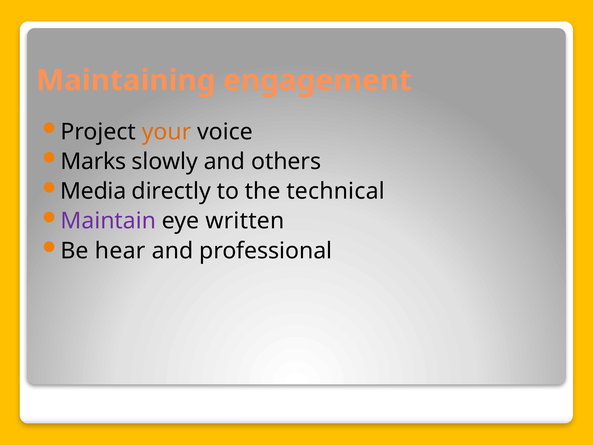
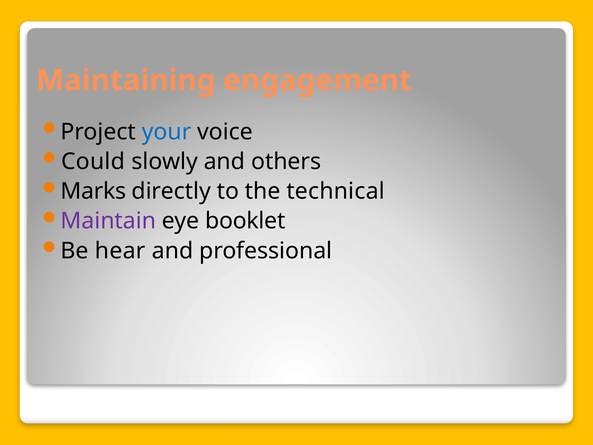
your colour: orange -> blue (166, 132)
Marks: Marks -> Could (93, 161)
Media: Media -> Marks (93, 191)
written: written -> booklet (245, 221)
